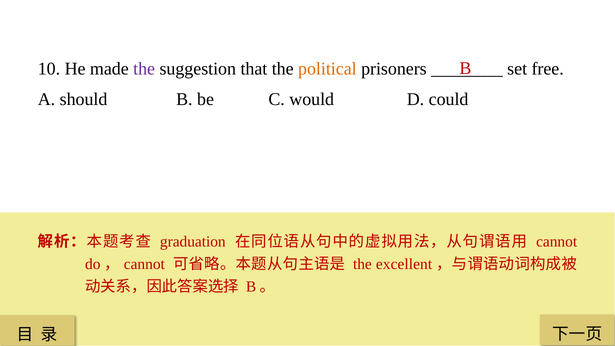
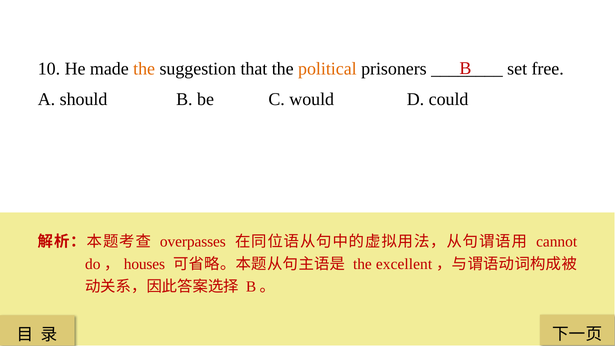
the colour: purple -> orange (144, 69)
graduation: graduation -> overpasses (193, 242)
cannot: cannot -> houses (144, 264)
